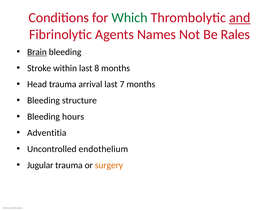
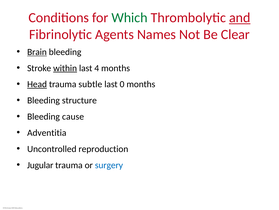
Rales: Rales -> Clear (235, 34)
within underline: none -> present (65, 68)
8: 8 -> 4 (97, 68)
Head underline: none -> present (37, 84)
arrival: arrival -> subtle (90, 84)
7: 7 -> 0 (122, 84)
hours: hours -> cause (73, 116)
endothelium: endothelium -> reproduction (103, 148)
surgery colour: orange -> blue (109, 165)
